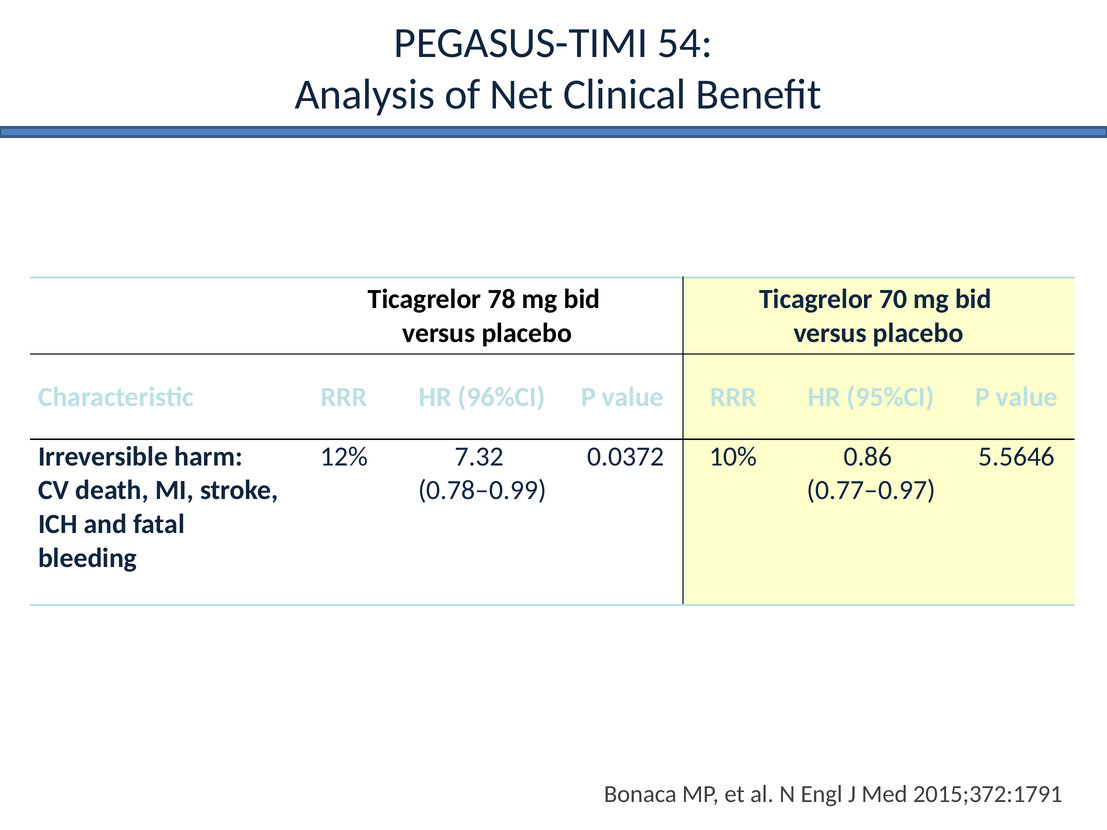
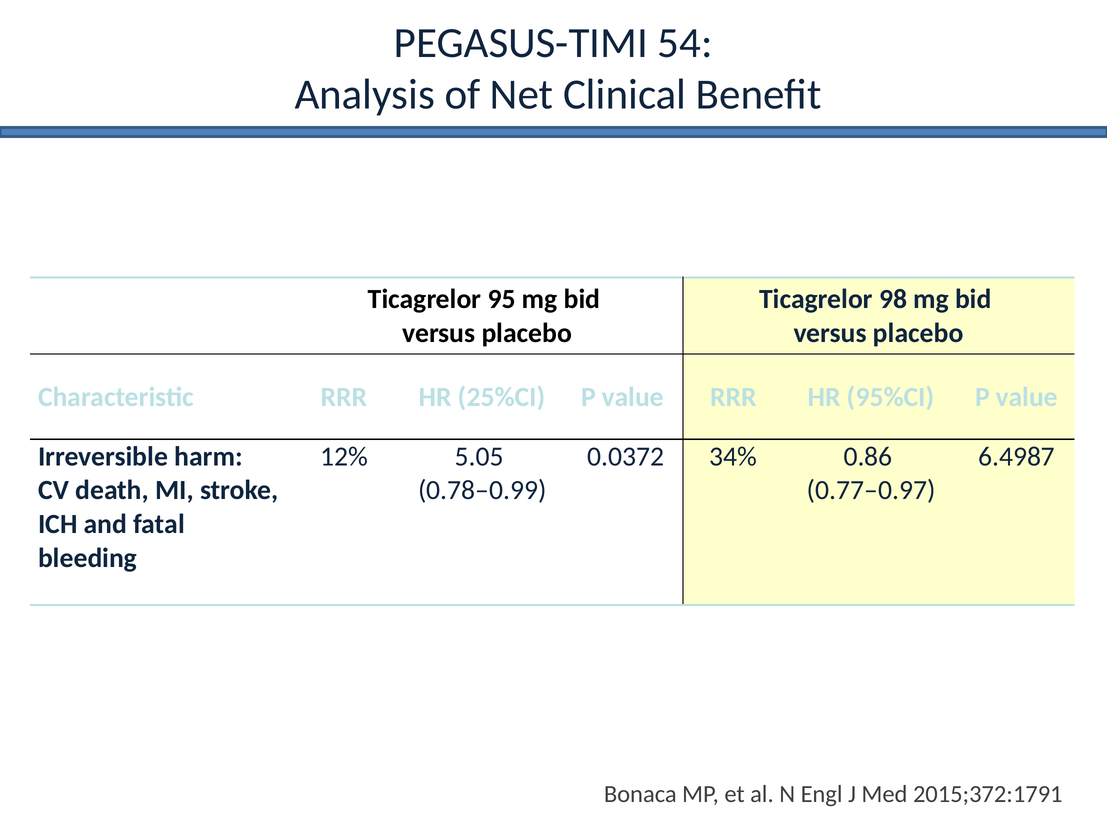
78: 78 -> 95 (502, 299)
70: 70 -> 98 (893, 299)
96%CI: 96%CI -> 25%CI (502, 397)
7.32: 7.32 -> 5.05 (479, 457)
10%: 10% -> 34% (733, 457)
5.5646: 5.5646 -> 6.4987 (1017, 457)
